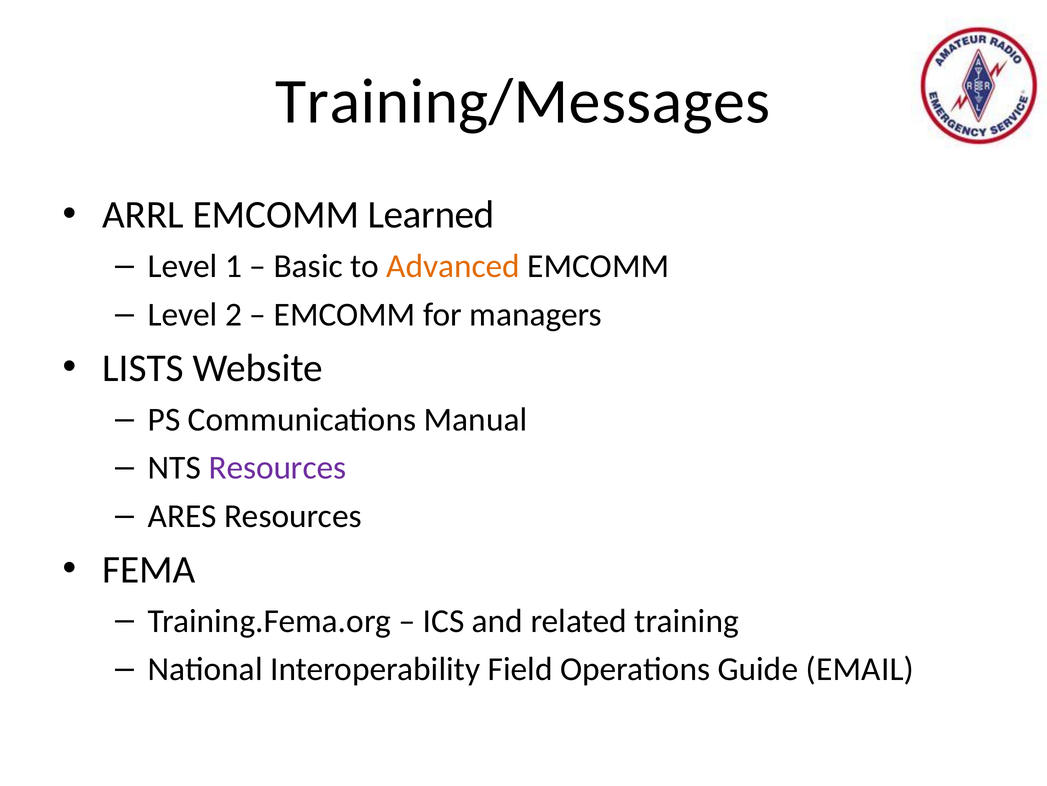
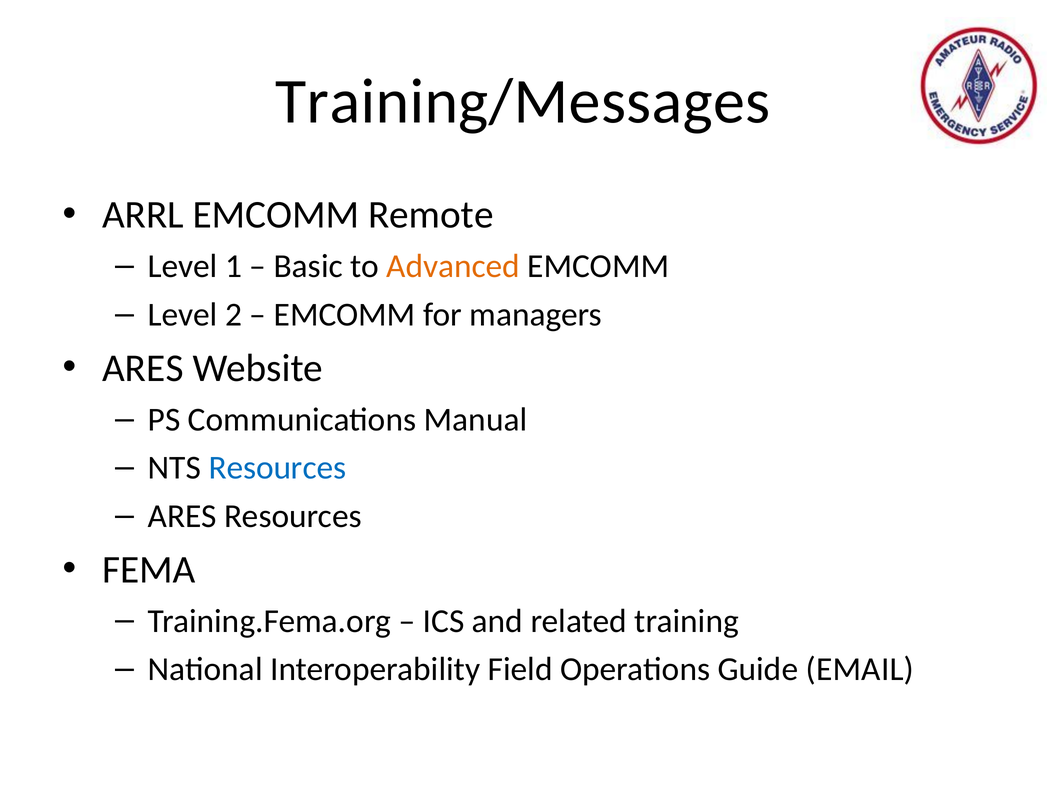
Learned: Learned -> Remote (431, 215)
LISTS: LISTS -> ARES (143, 368)
Resources colour: purple -> blue (277, 467)
